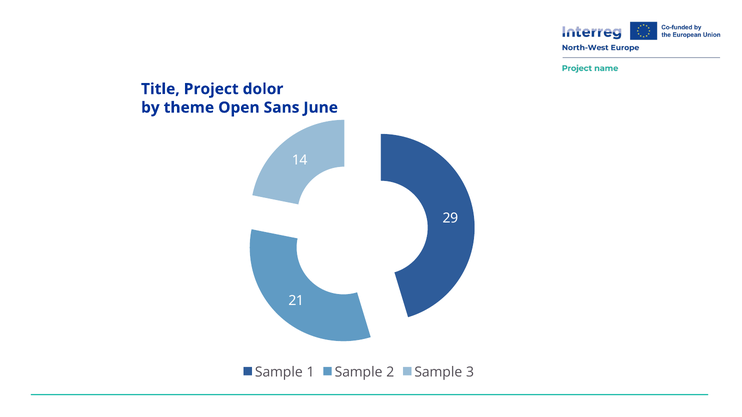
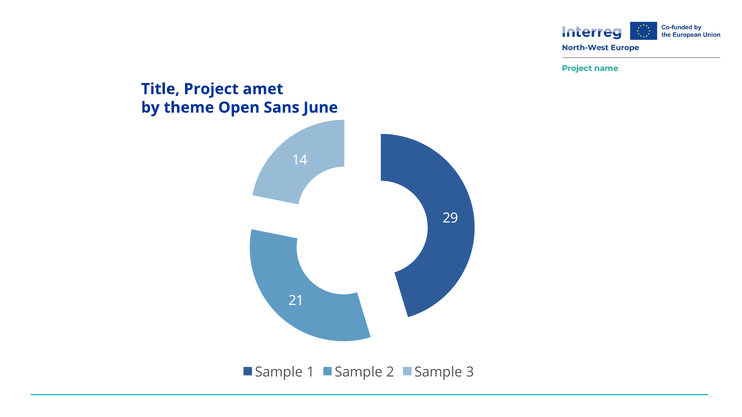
dolor: dolor -> amet (263, 89)
